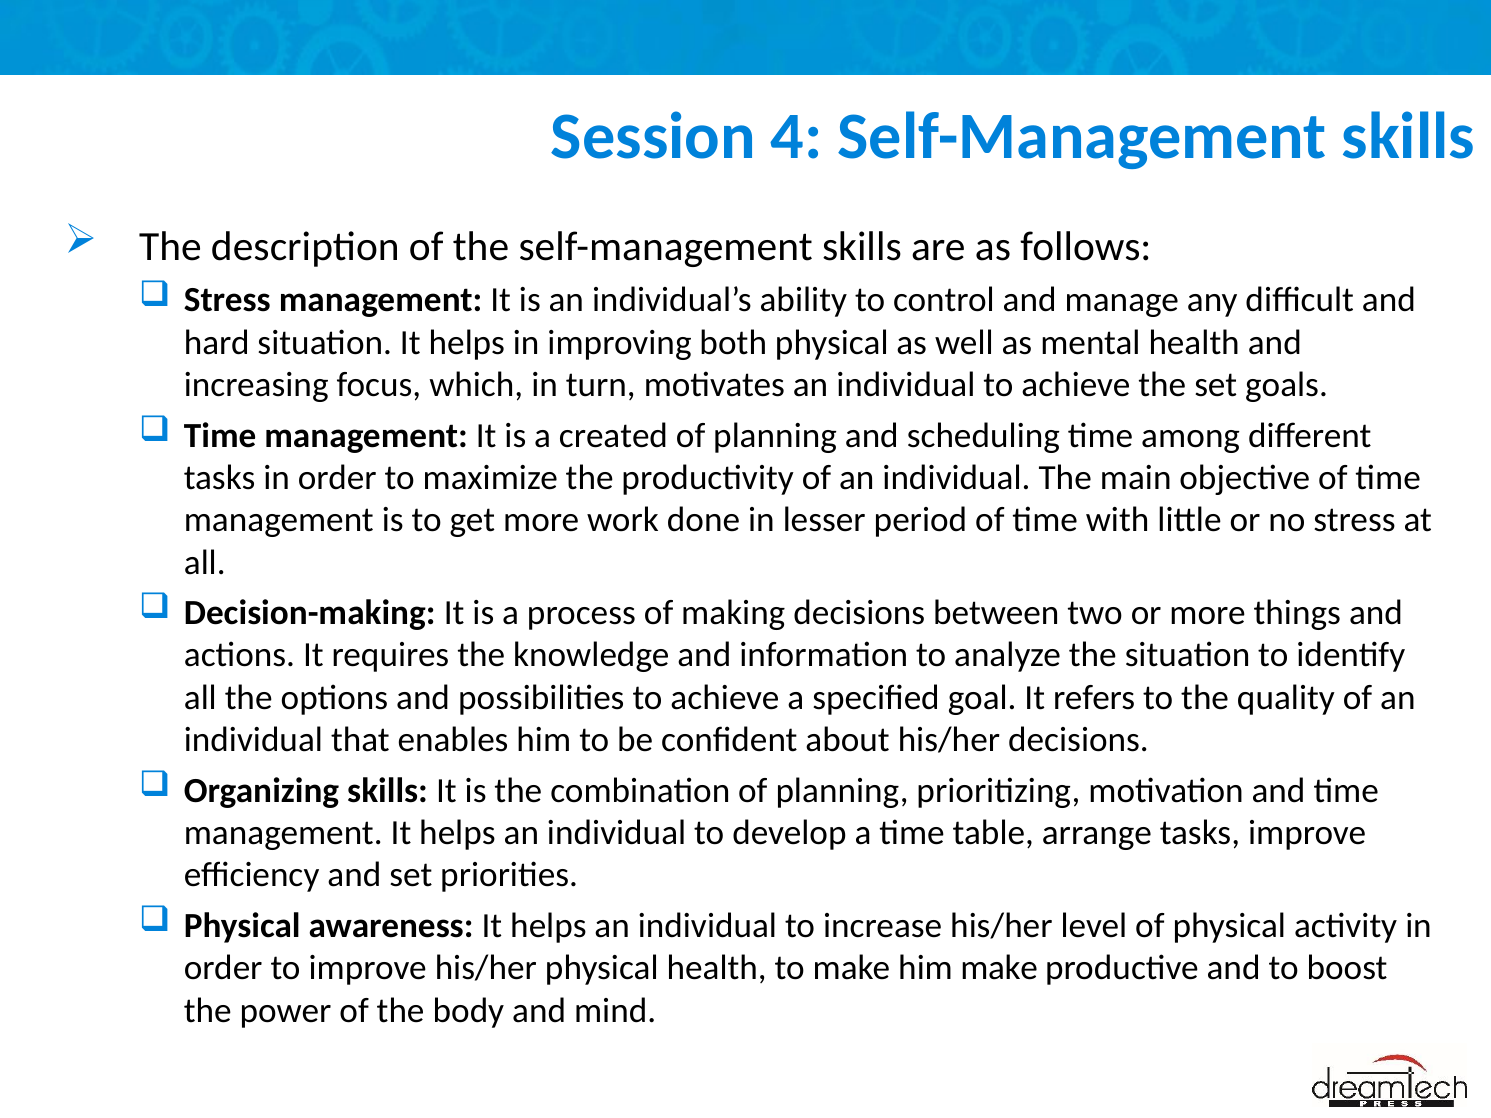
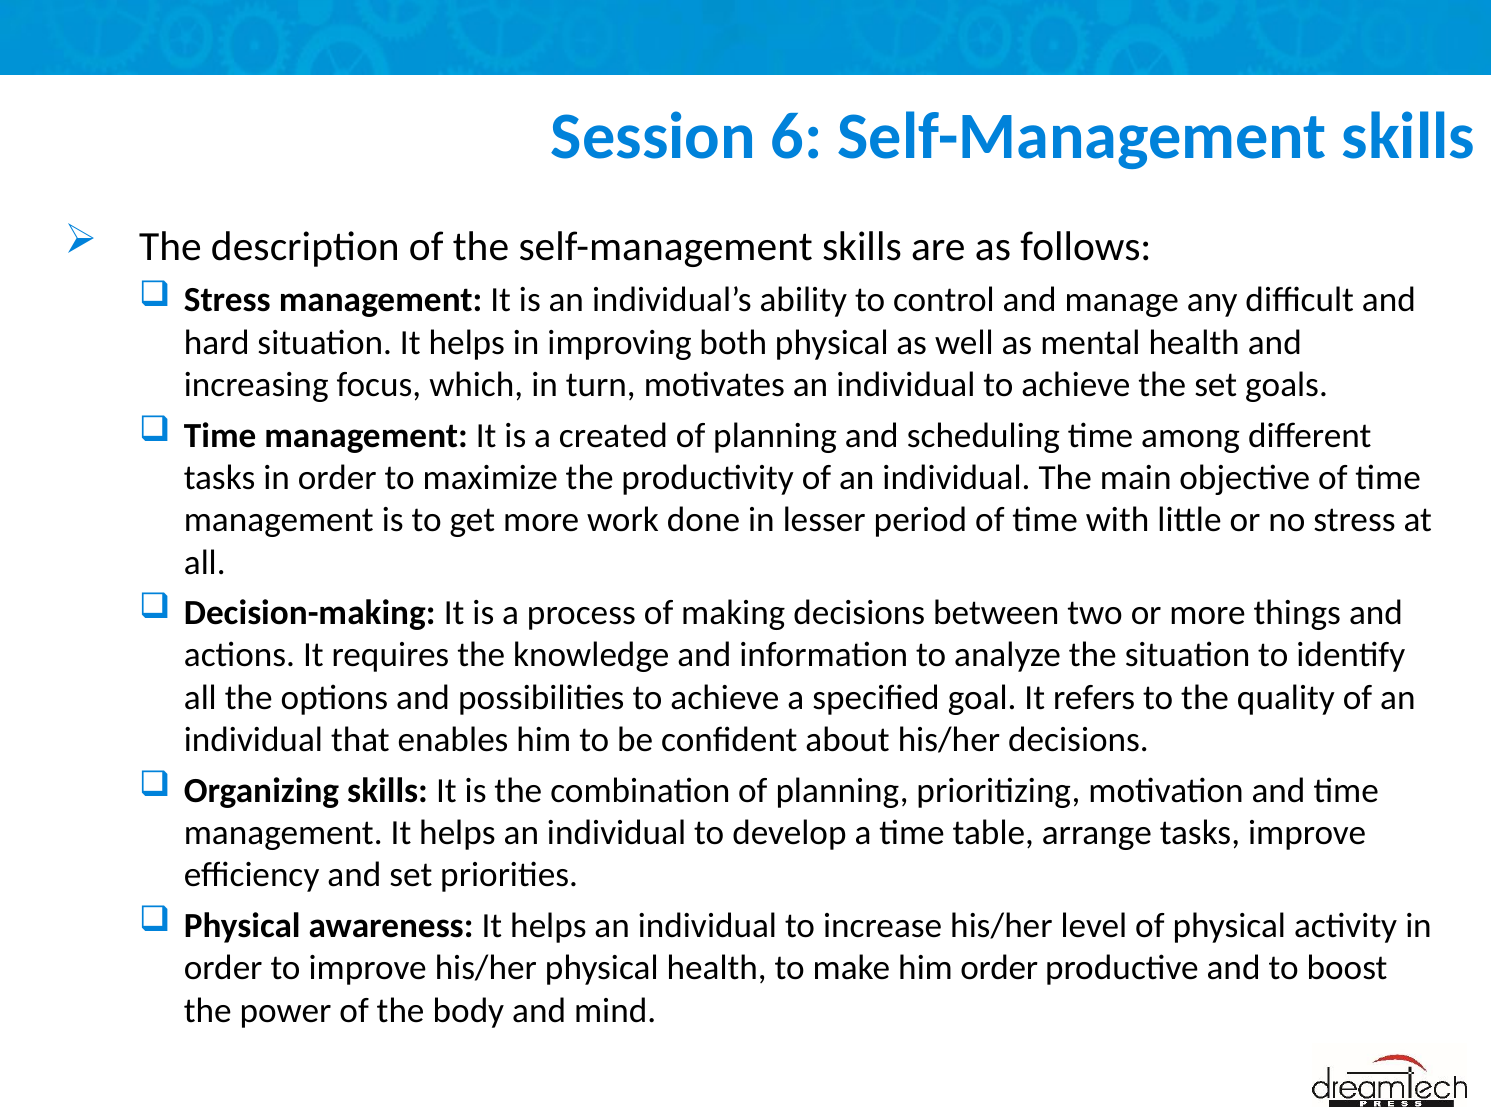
4: 4 -> 6 (797, 137)
him make: make -> order (999, 968)
